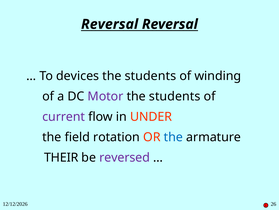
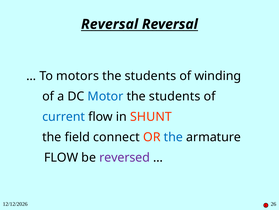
devices: devices -> motors (78, 76)
Motor colour: purple -> blue (105, 96)
current colour: purple -> blue (64, 116)
UNDER: UNDER -> SHUNT (151, 116)
rotation: rotation -> connect (116, 137)
THEIR: THEIR -> FLOW (61, 157)
